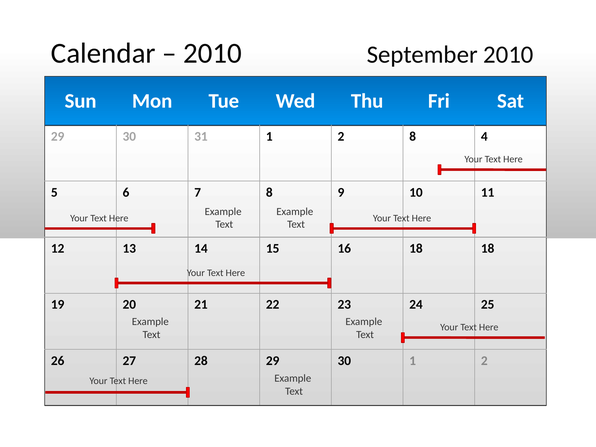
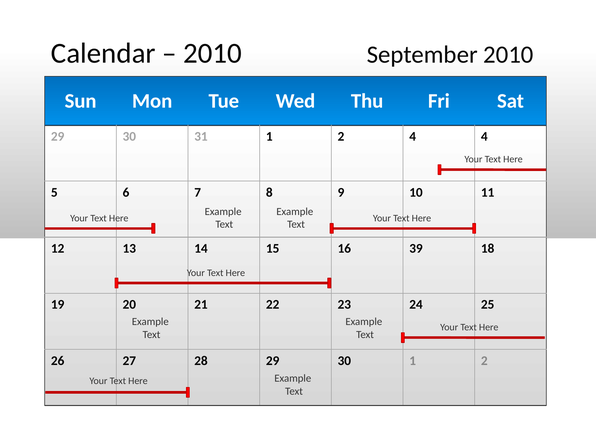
2 8: 8 -> 4 (413, 136)
16 18: 18 -> 39 (416, 249)
